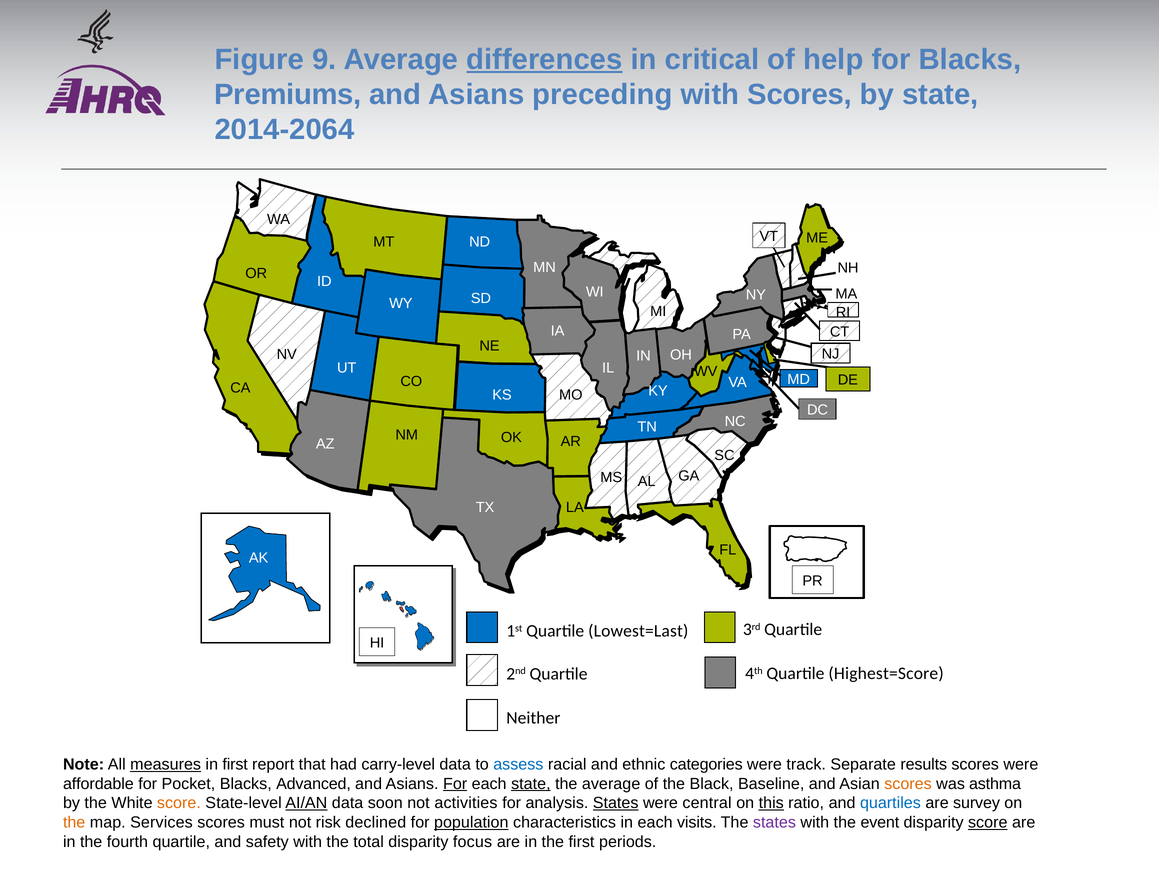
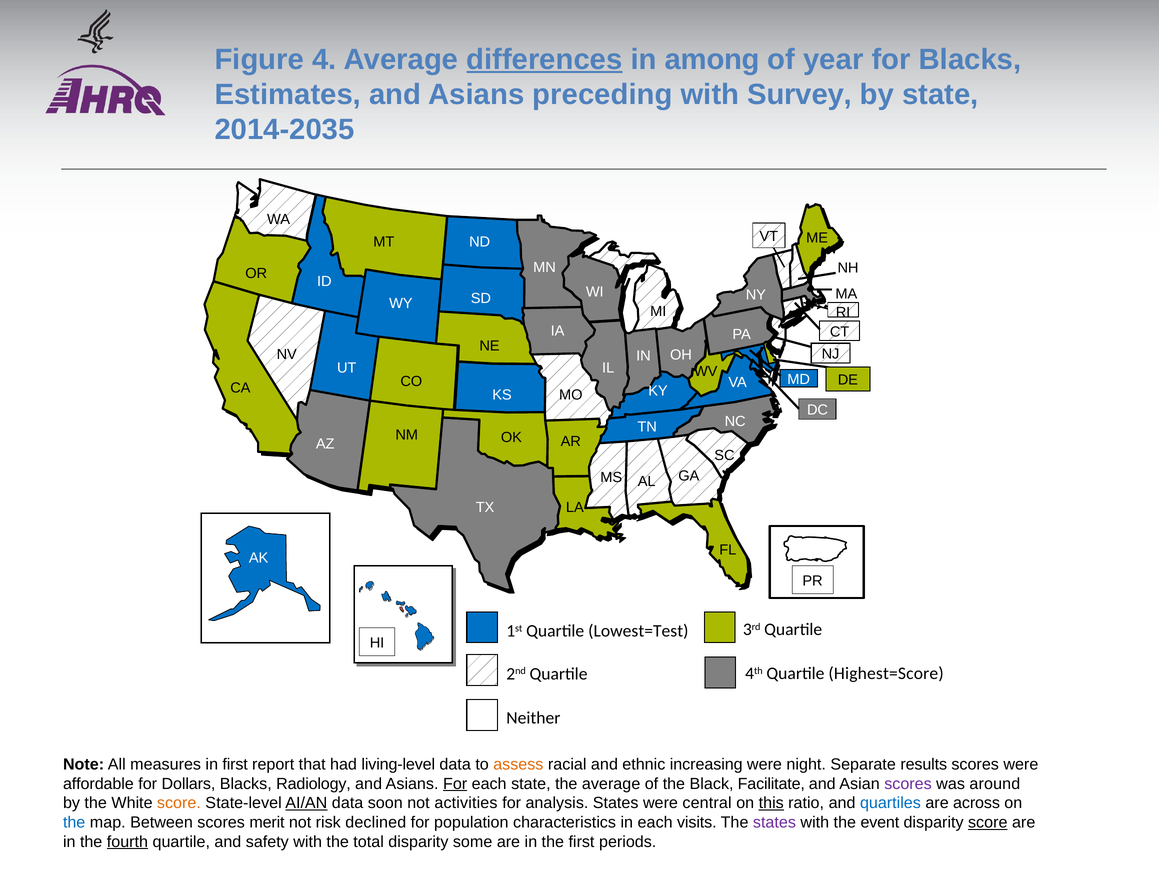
9: 9 -> 4 (324, 59)
critical: critical -> among (712, 59)
help: help -> year (833, 59)
Premiums: Premiums -> Estimates (288, 95)
with Scores: Scores -> Survey (800, 95)
2014-2064: 2014-2064 -> 2014-2035 (285, 130)
Lowest=Last: Lowest=Last -> Lowest=Test (638, 631)
measures underline: present -> none (166, 764)
carry-level: carry-level -> living-level (398, 764)
assess colour: blue -> orange (518, 764)
categories: categories -> increasing (706, 764)
track: track -> night (806, 764)
Pocket: Pocket -> Dollars (188, 783)
Advanced: Advanced -> Radiology (314, 783)
state underline: present -> none (531, 783)
Baseline: Baseline -> Facilitate (771, 783)
scores colour: orange -> purple (908, 783)
asthma: asthma -> around (995, 783)
States underline: present -> none (616, 803)
survey: survey -> across (977, 803)
the colour: orange -> blue (74, 822)
Services: Services -> Between (162, 822)
must: must -> merit (267, 822)
population underline: present -> none (471, 822)
fourth underline: none -> present (127, 841)
focus: focus -> some (473, 841)
